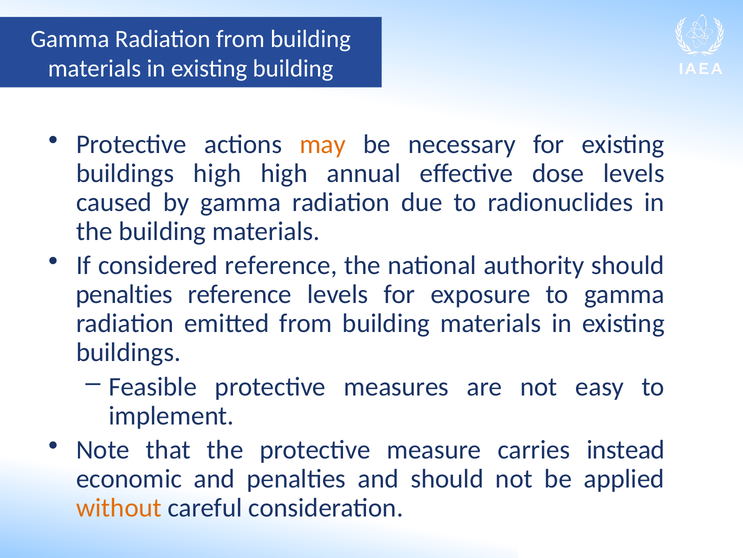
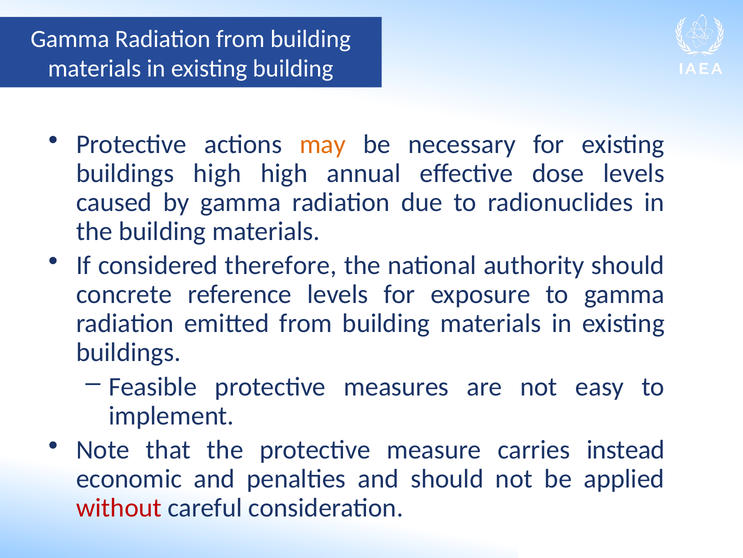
considered reference: reference -> therefore (281, 265)
penalties: penalties -> concrete (124, 294)
without colour: orange -> red (119, 507)
